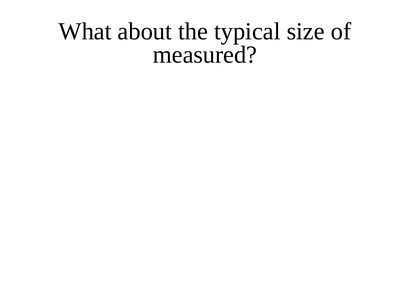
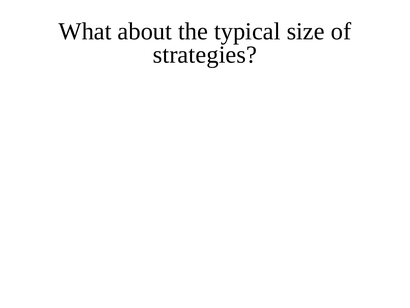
measured: measured -> strategies (205, 55)
